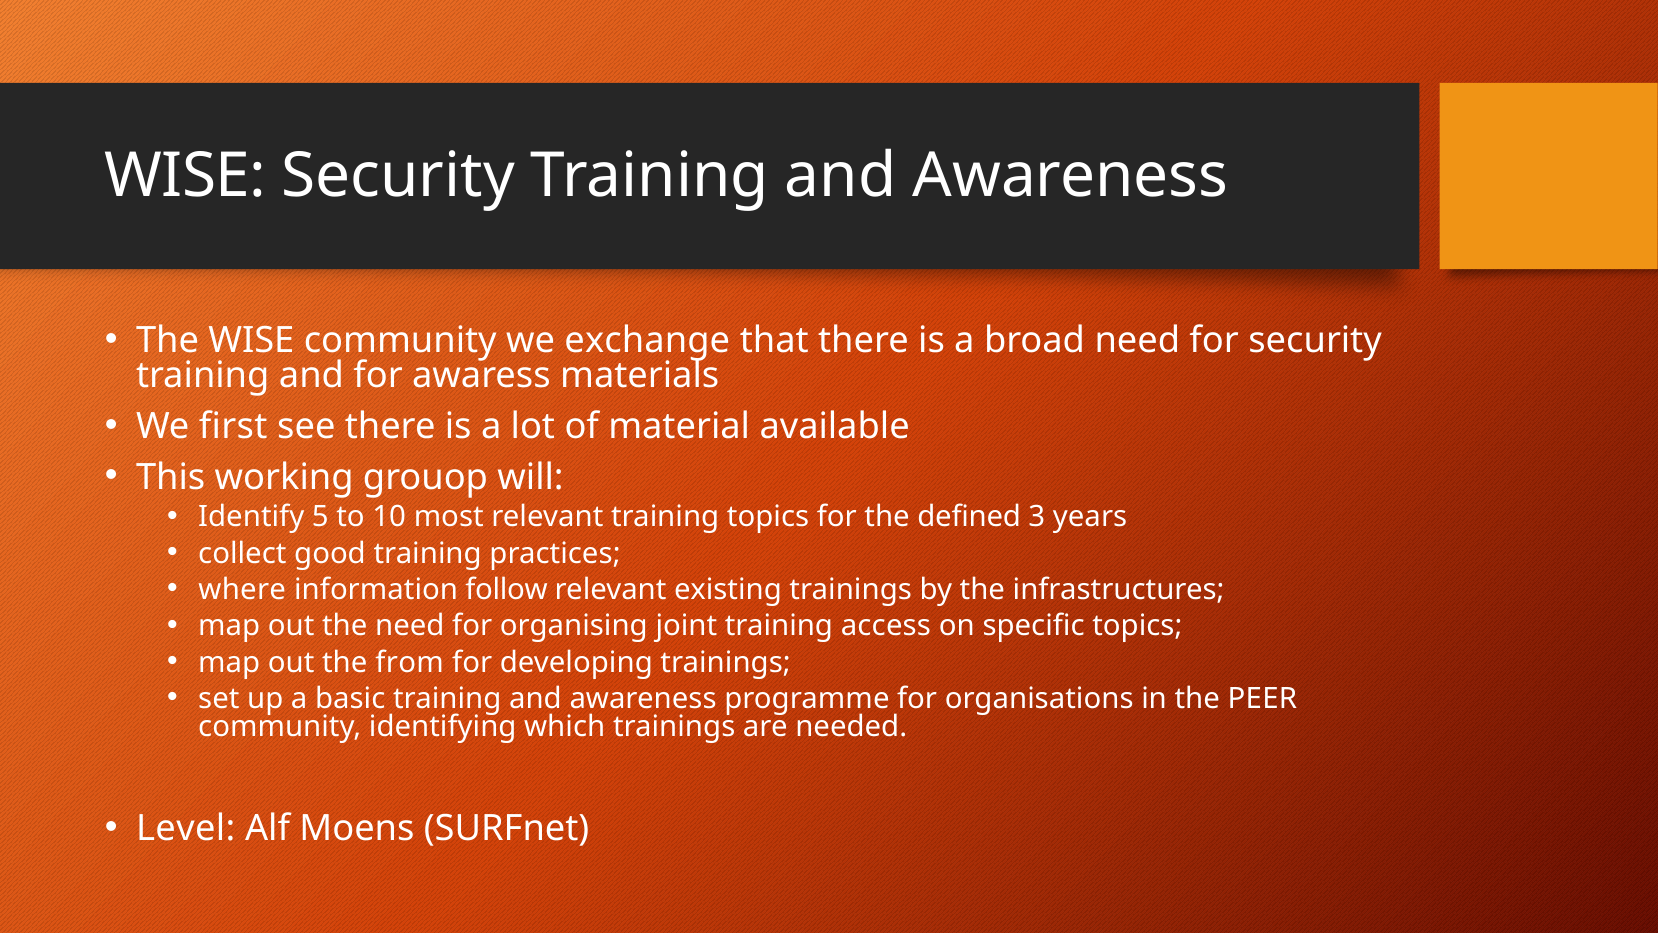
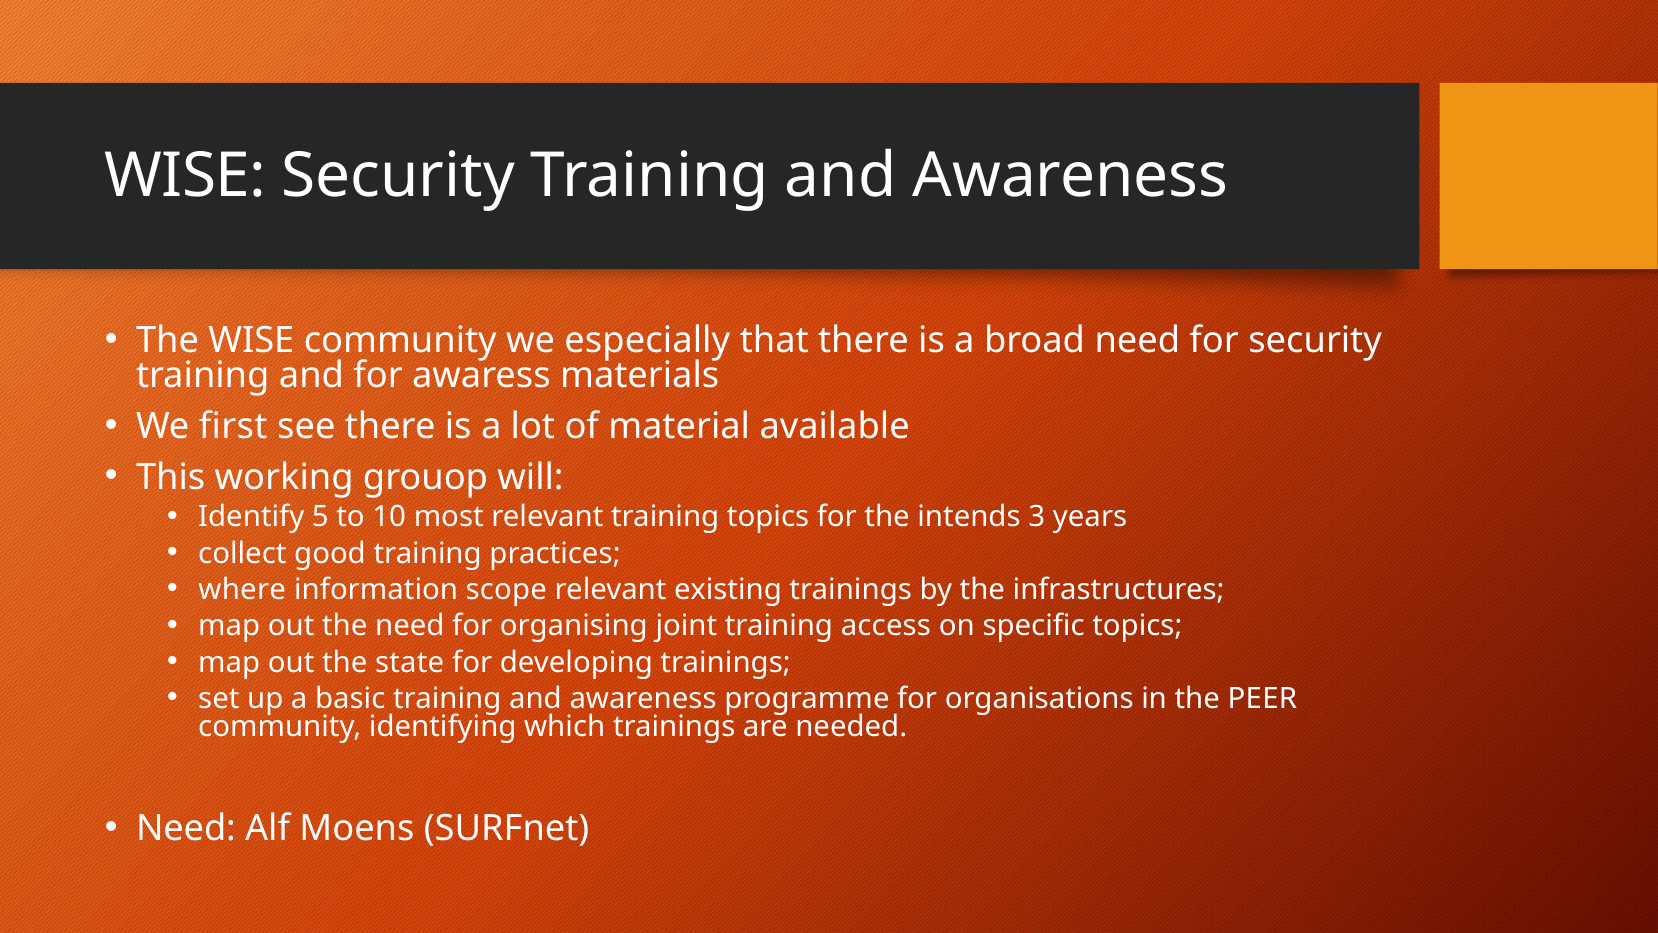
exchange: exchange -> especially (647, 340)
defined: defined -> intends (969, 517)
follow: follow -> scope (506, 589)
from: from -> state (410, 662)
Level: Level -> Need (186, 829)
